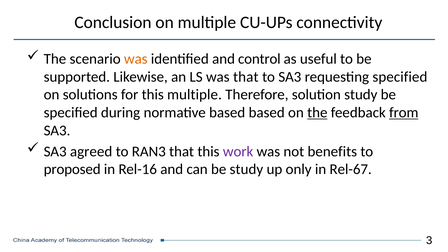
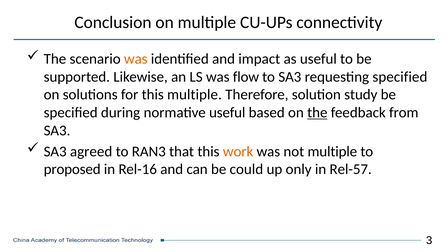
control: control -> impact (259, 59)
was that: that -> flow (246, 77)
normative based: based -> useful (227, 113)
from underline: present -> none (404, 113)
work colour: purple -> orange (238, 151)
not benefits: benefits -> multiple (332, 151)
be study: study -> could (246, 169)
Rel-67: Rel-67 -> Rel-57 (351, 169)
